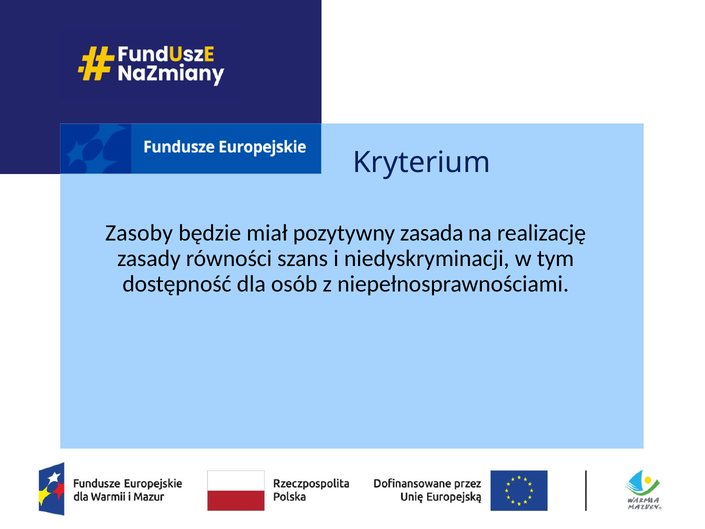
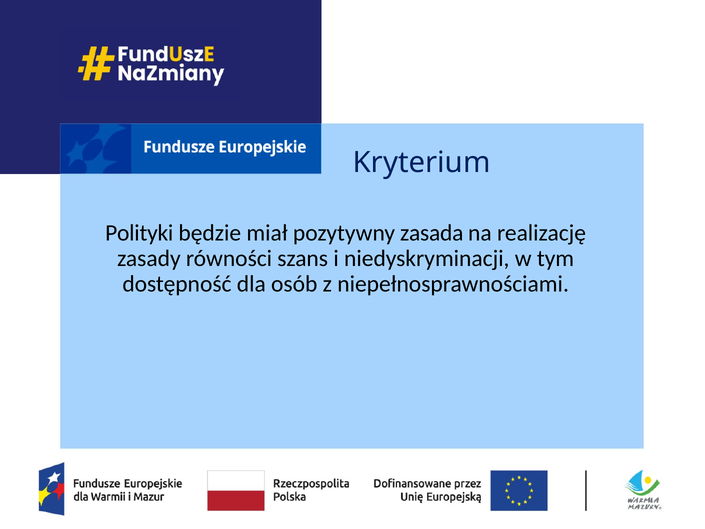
Zasoby: Zasoby -> Polityki (139, 233)
